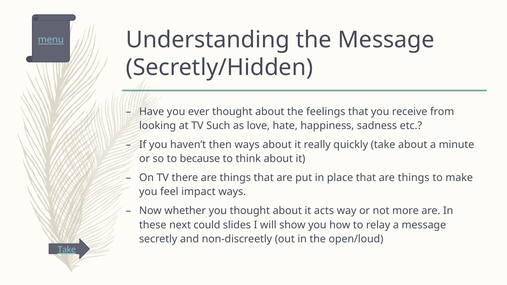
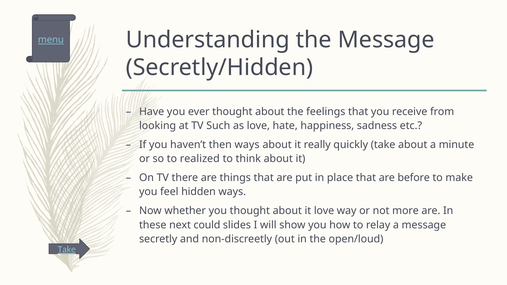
because: because -> realized (200, 159)
that are things: things -> before (414, 178)
impact: impact -> hidden (198, 192)
it acts: acts -> love (324, 211)
